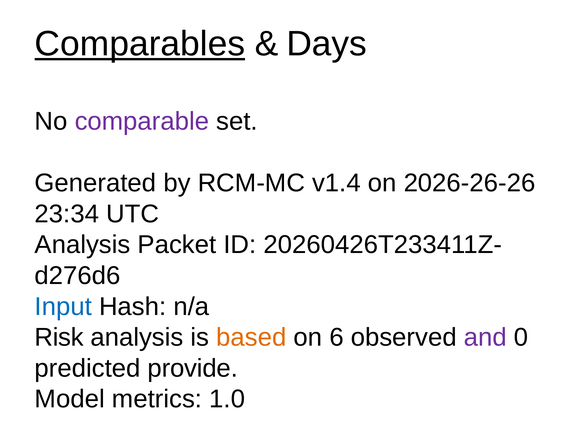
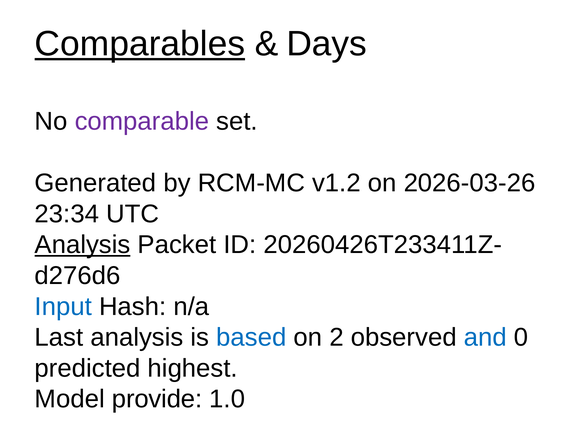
v1.4: v1.4 -> v1.2 (336, 183)
2026-26-26: 2026-26-26 -> 2026-03-26 (470, 183)
Analysis underline: none -> present (83, 245)
Risk: Risk -> Last (59, 338)
based colour: orange -> blue (251, 338)
6: 6 -> 2 (337, 338)
and colour: purple -> blue (485, 338)
provide: provide -> highest (193, 369)
metrics: metrics -> provide (157, 399)
